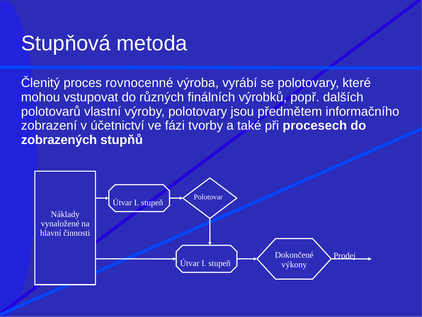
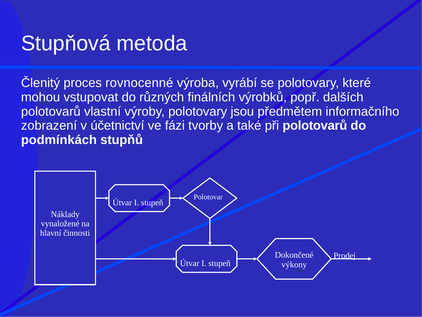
při procesech: procesech -> polotovarů (315, 126)
zobrazených: zobrazených -> podmínkách (59, 140)
